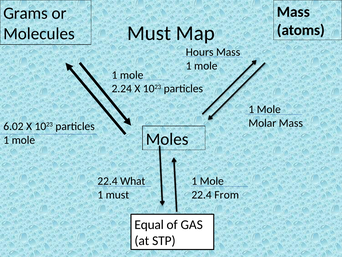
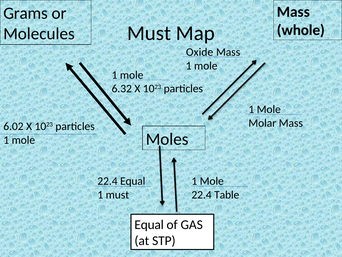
atoms: atoms -> whole (301, 30)
Hours: Hours -> Oxide (200, 52)
2.24: 2.24 -> 6.32 (122, 89)
22.4 What: What -> Equal (133, 181)
From: From -> Table (227, 194)
